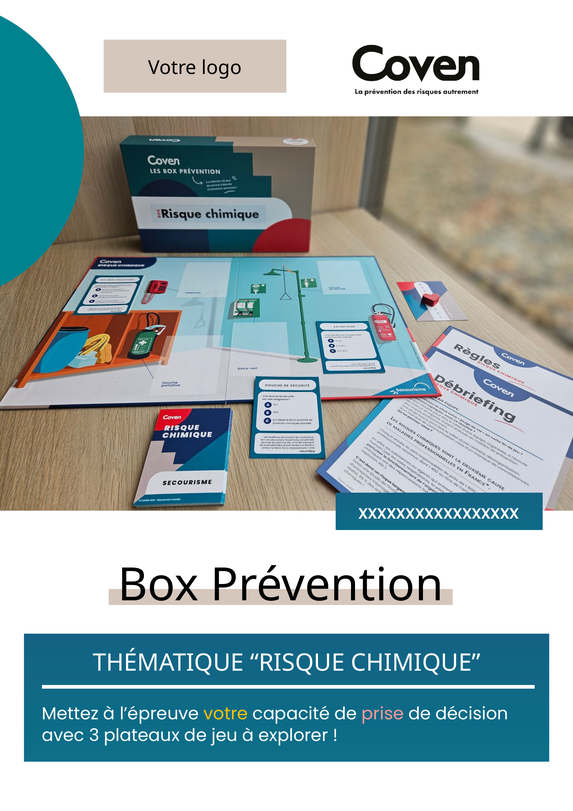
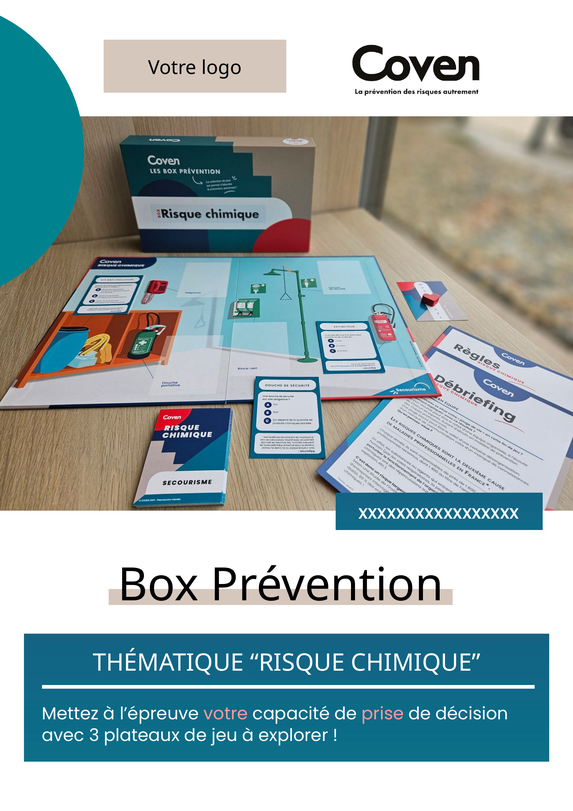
votre colour: yellow -> pink (226, 714)
